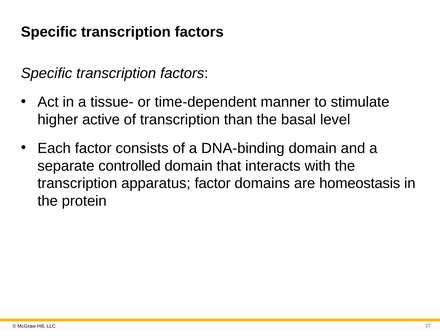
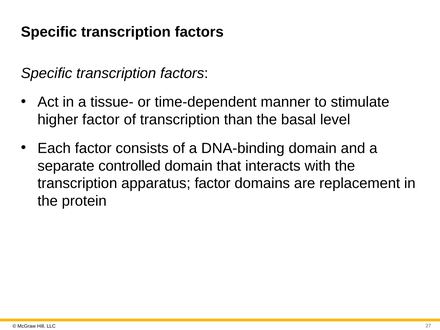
higher active: active -> factor (101, 120)
homeostasis: homeostasis -> replacement (360, 183)
